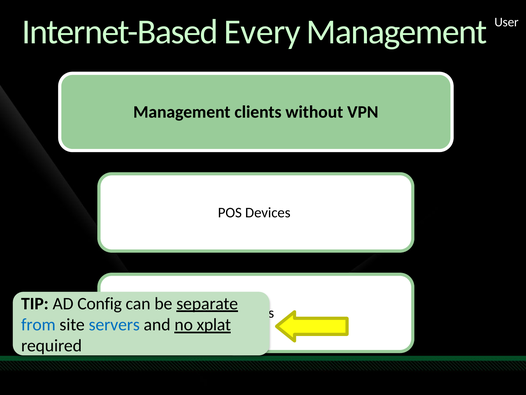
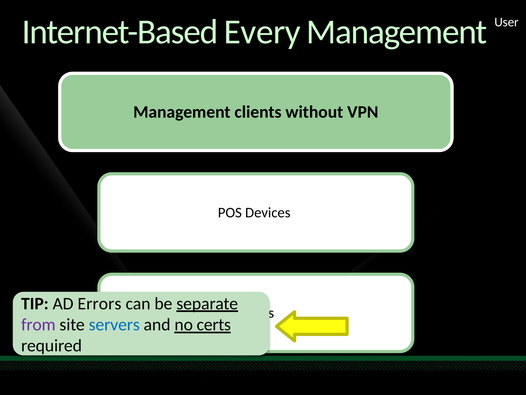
Config: Config -> Errors (99, 303)
from colour: blue -> purple (38, 324)
xplat: xplat -> certs (214, 324)
